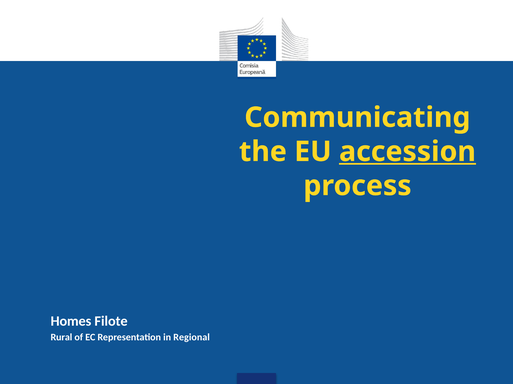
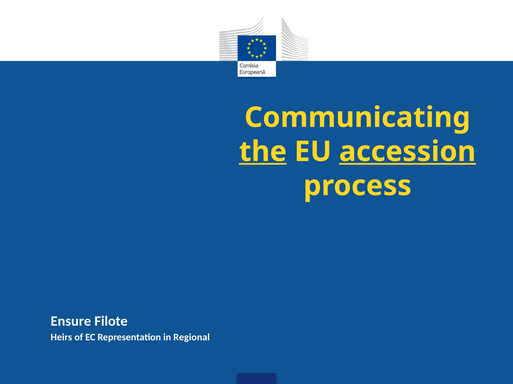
the underline: none -> present (263, 152)
Homes: Homes -> Ensure (71, 322)
Rural: Rural -> Heirs (61, 338)
